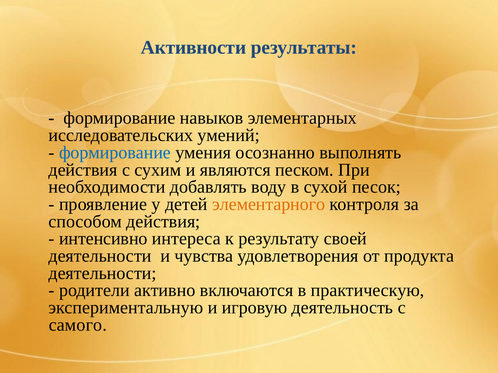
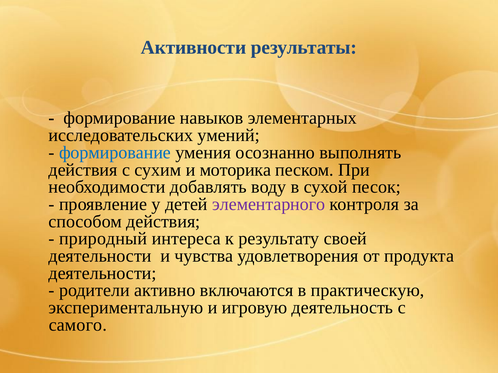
являются: являются -> моторика (235, 170)
элементарного colour: orange -> purple (269, 204)
интенсивно: интенсивно -> природный (103, 239)
